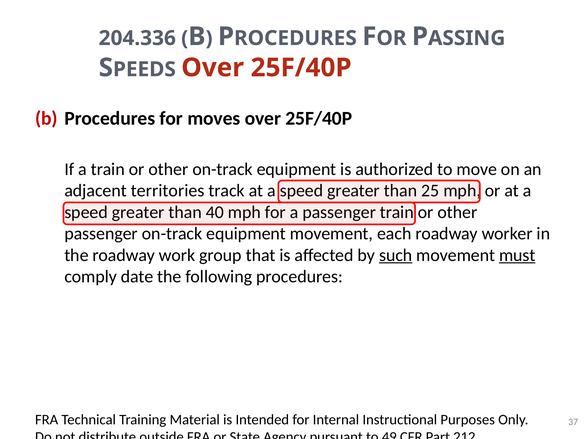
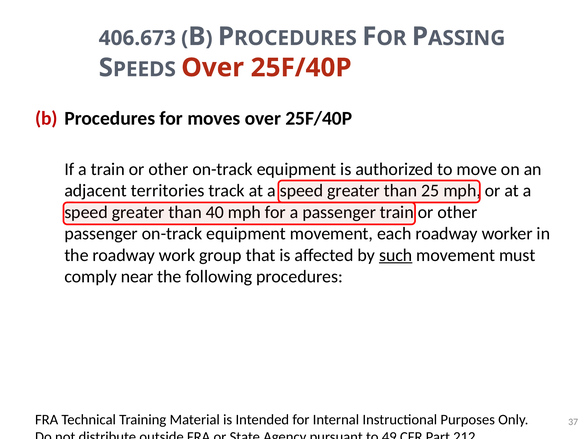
204.336: 204.336 -> 406.673 (137, 38)
must underline: present -> none (517, 255)
date: date -> near (137, 277)
